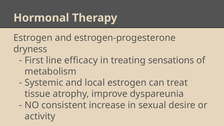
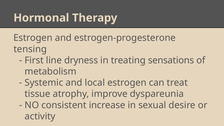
dryness: dryness -> tensing (30, 49)
efficacy: efficacy -> dryness (81, 60)
